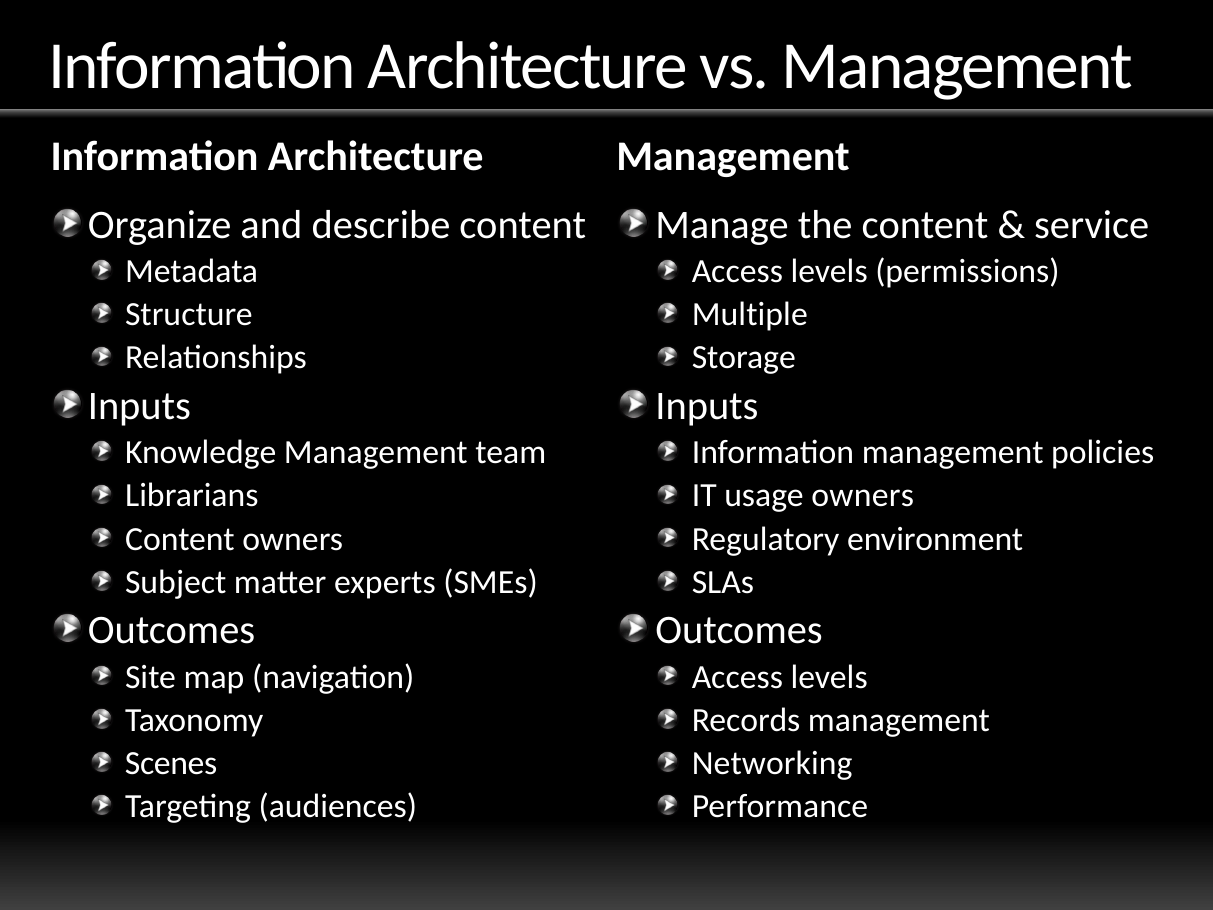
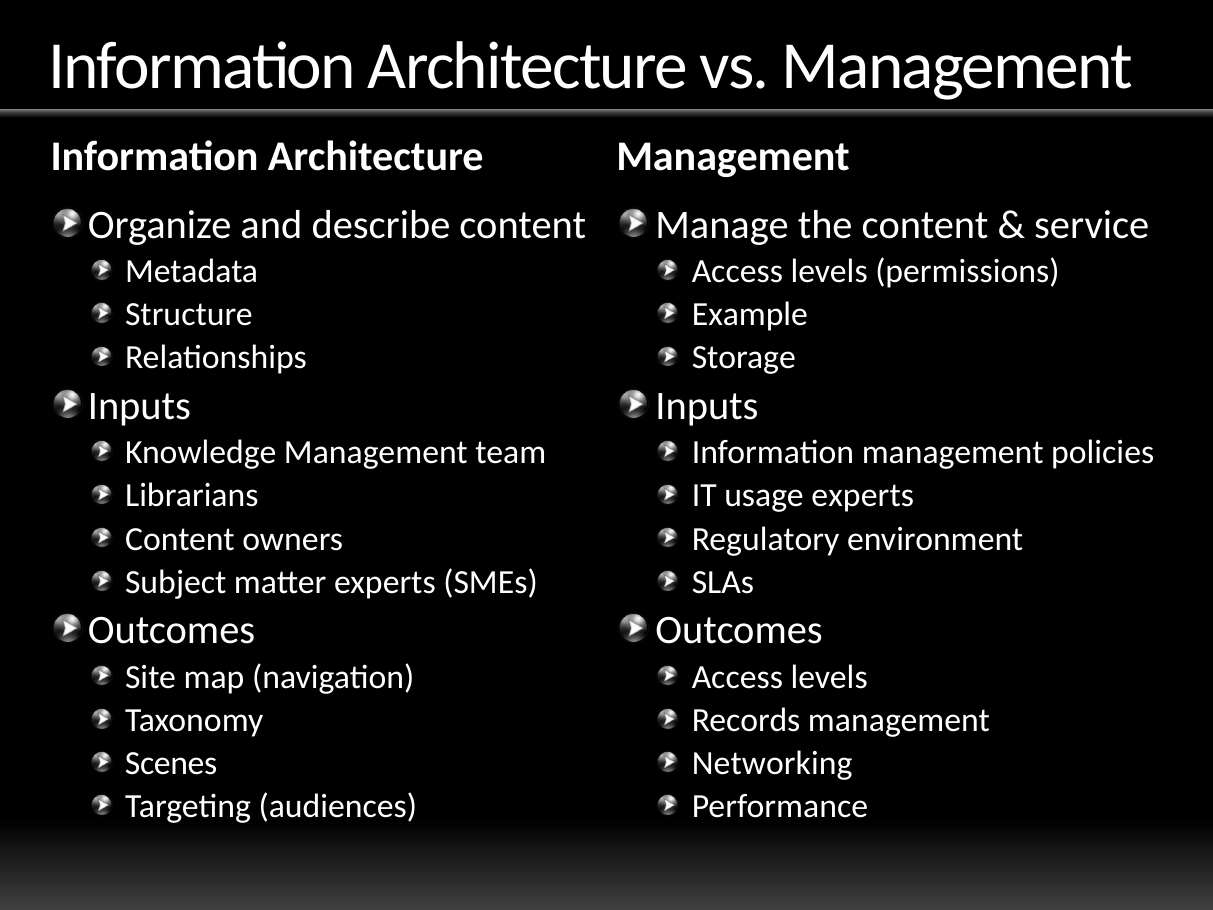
Multiple: Multiple -> Example (750, 315)
usage owners: owners -> experts (863, 496)
